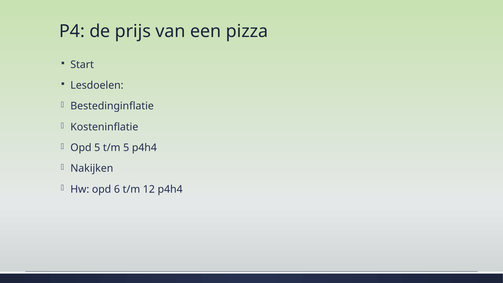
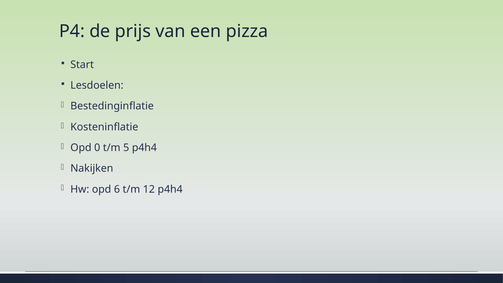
Opd 5: 5 -> 0 (97, 148)
